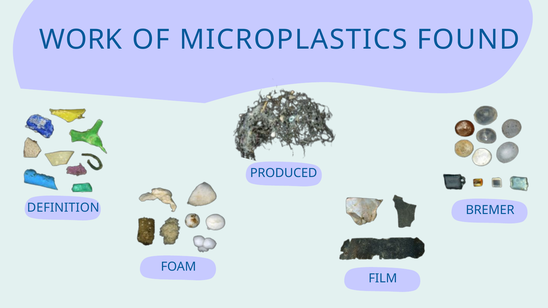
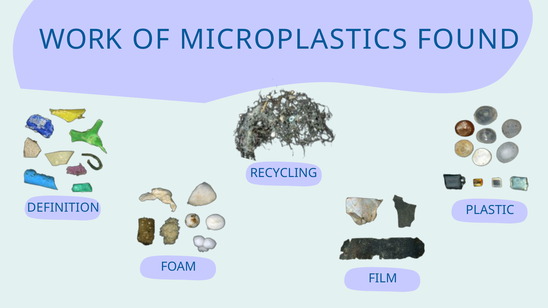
PRODUCED: PRODUCED -> RECYCLING (284, 173)
BREMER: BREMER -> PLASTIC (490, 210)
